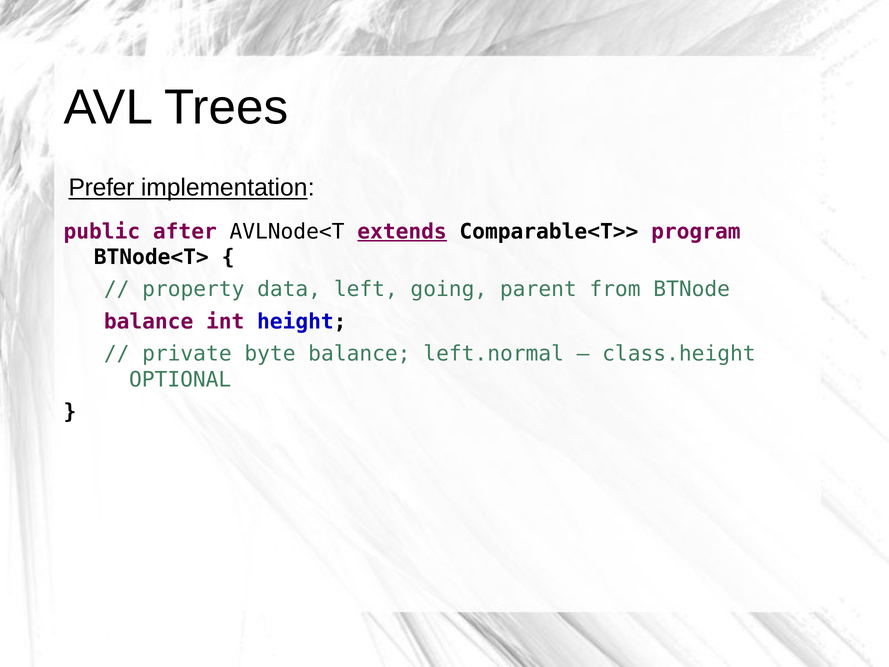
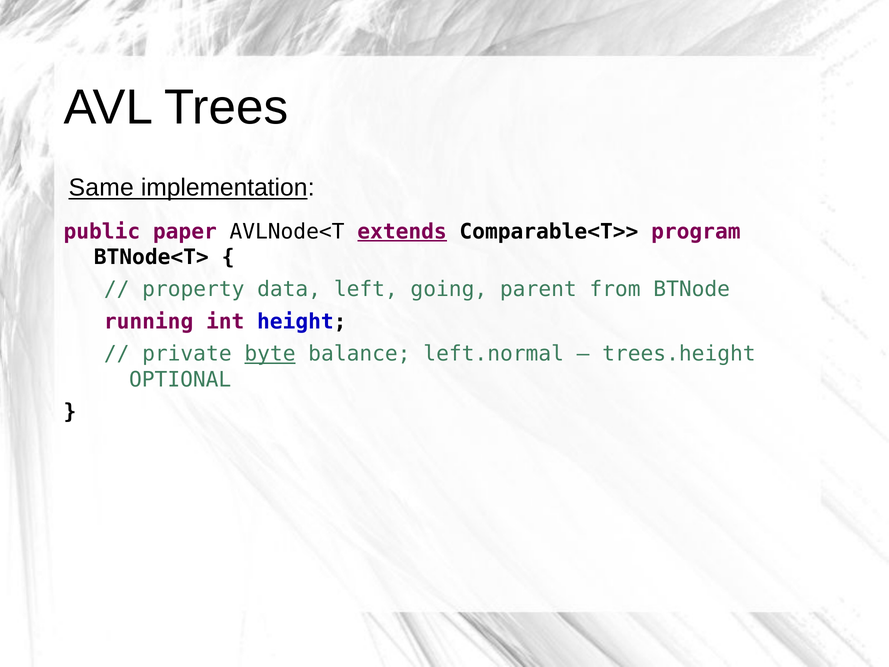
Prefer: Prefer -> Same (101, 188)
after: after -> paper (185, 232)
balance: balance -> running (149, 322)
byte underline: none -> present (270, 354)
class.height: class.height -> trees.height (679, 354)
